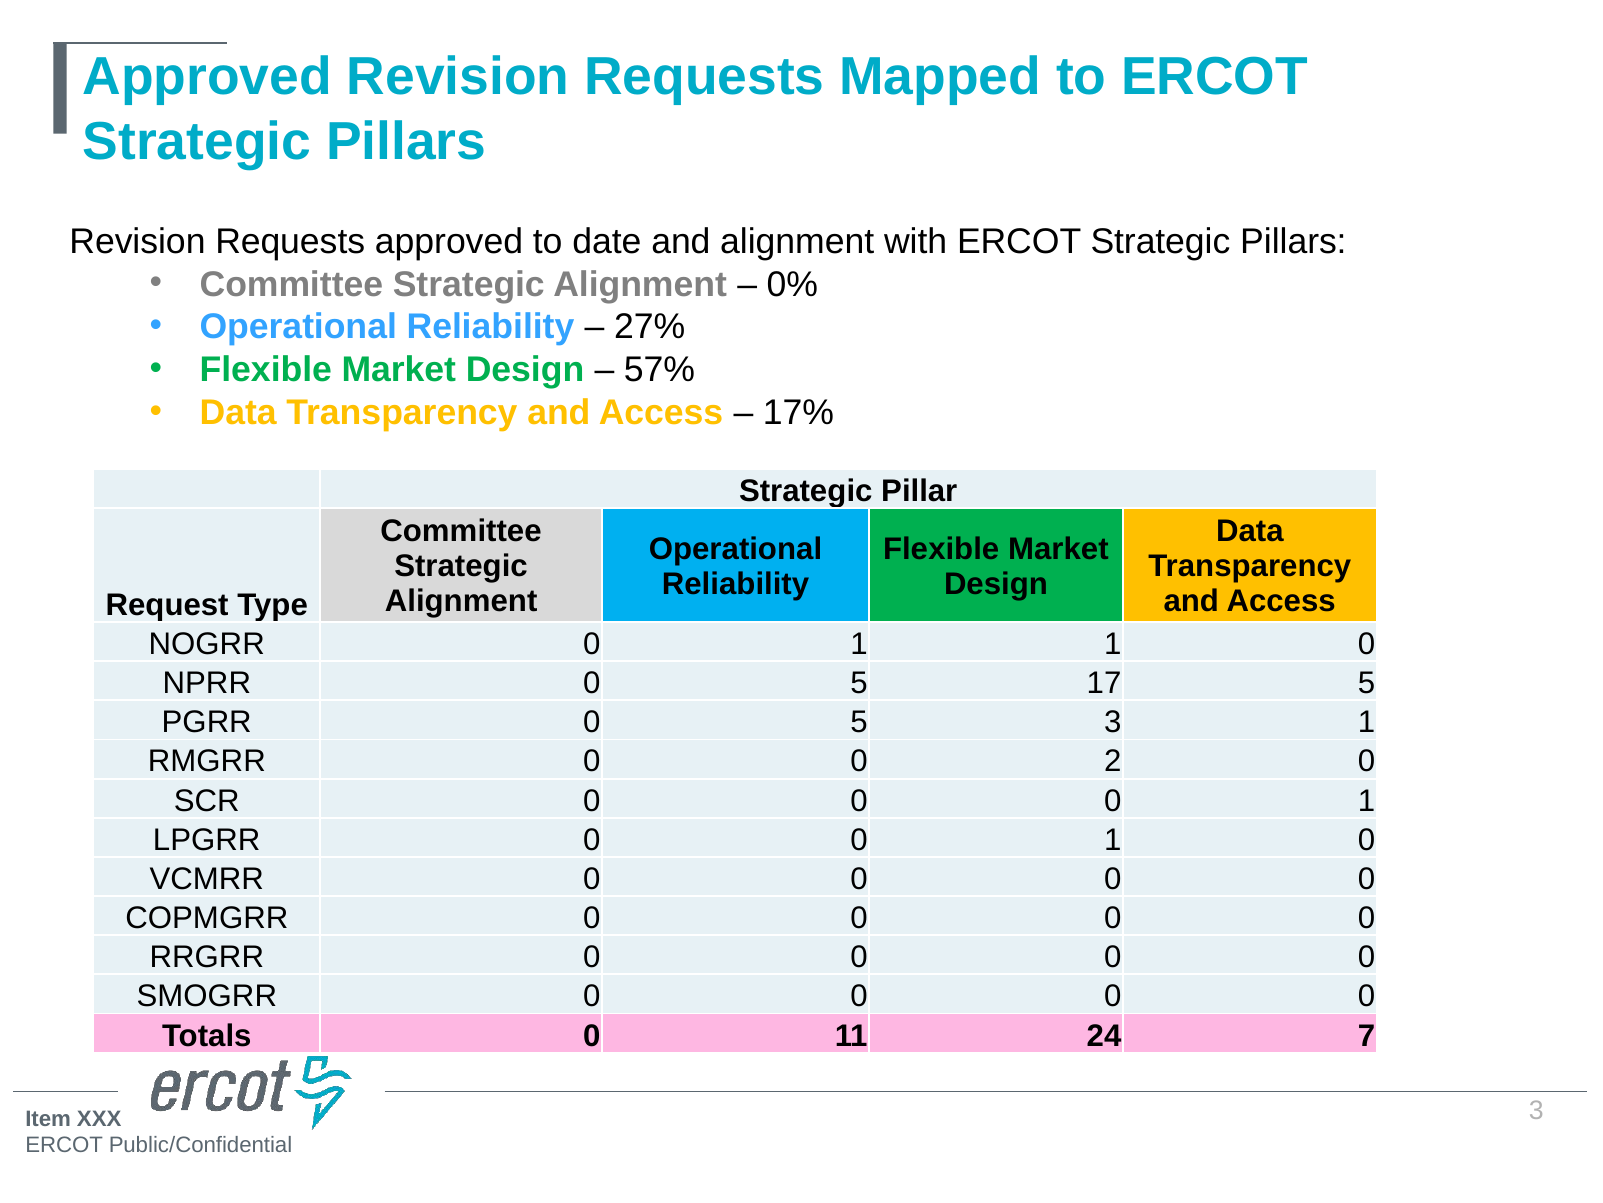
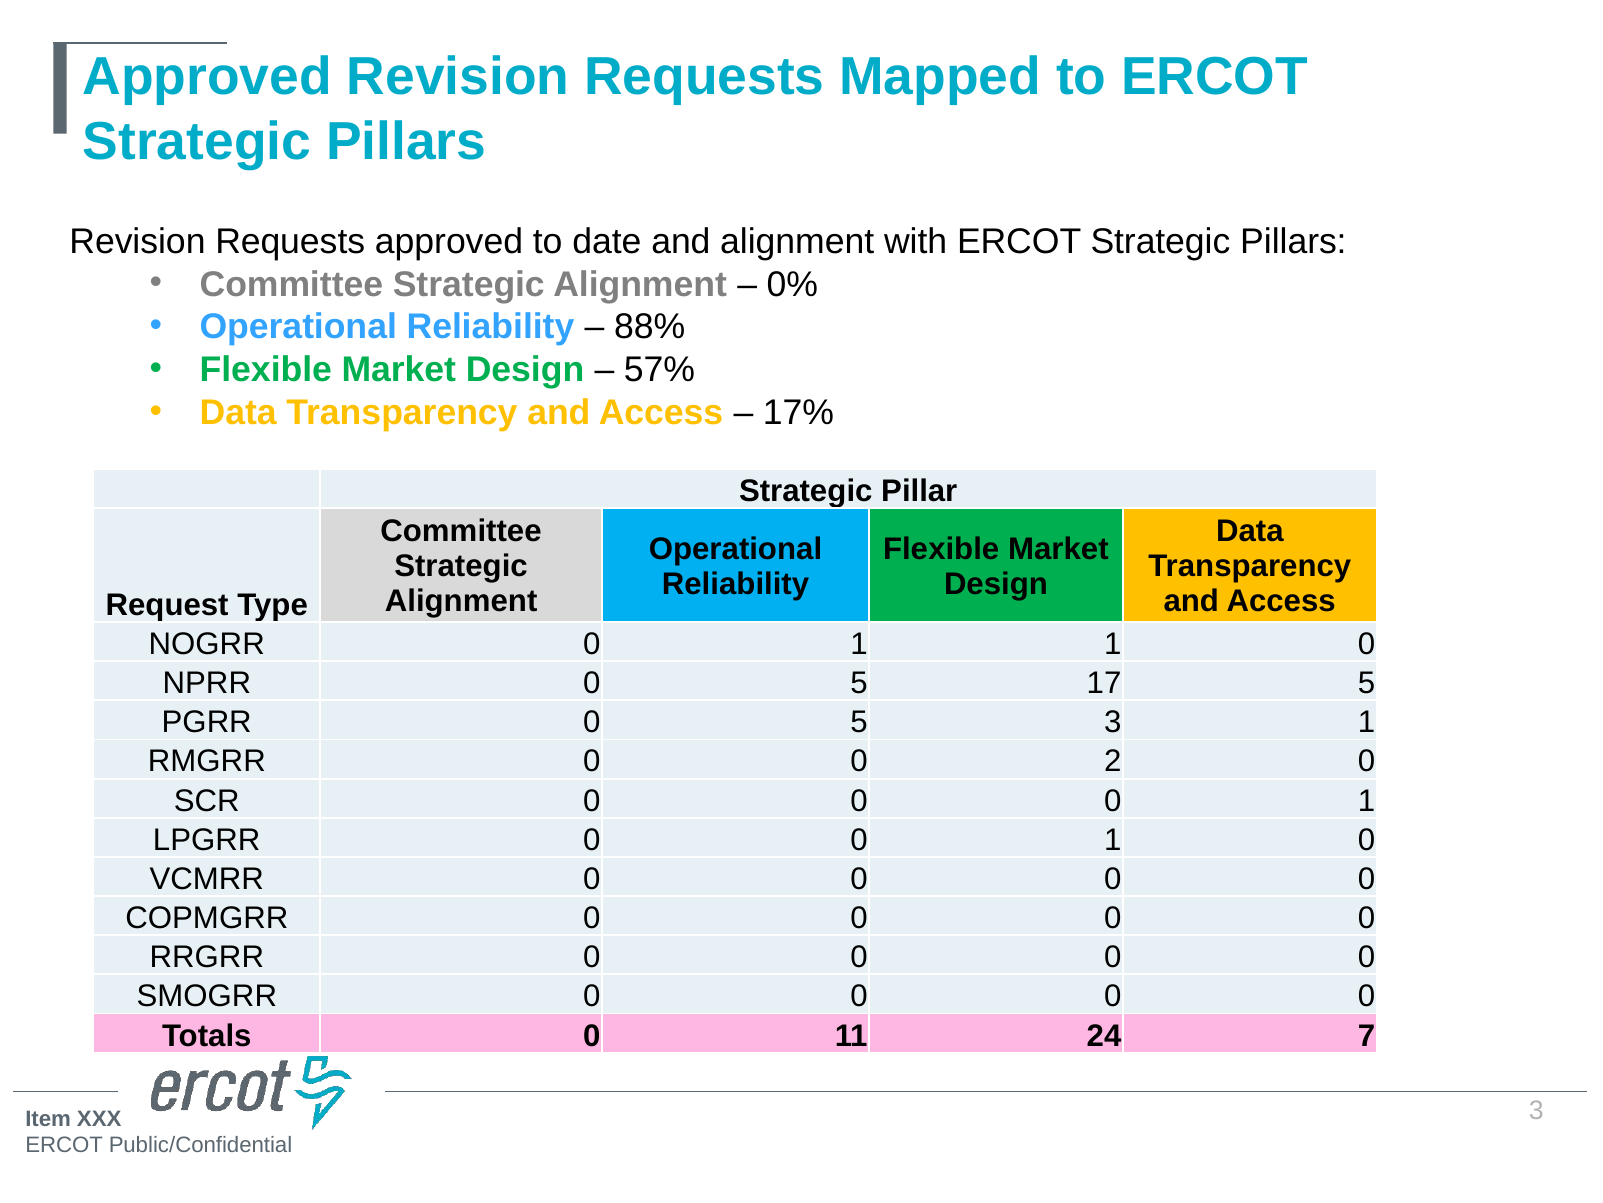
27%: 27% -> 88% (650, 327)
